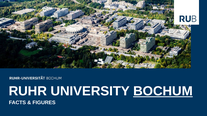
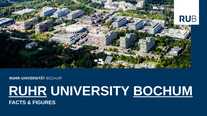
RUHR underline: none -> present (28, 91)
